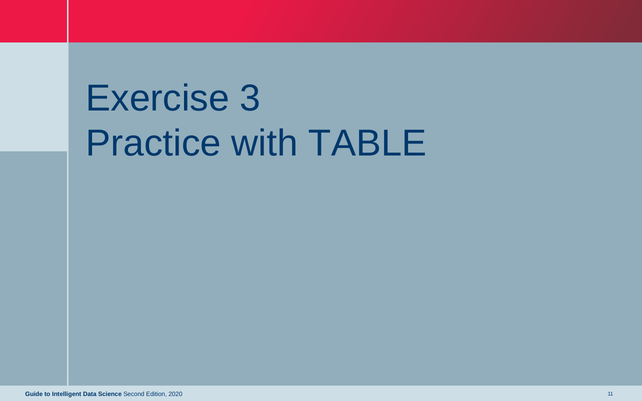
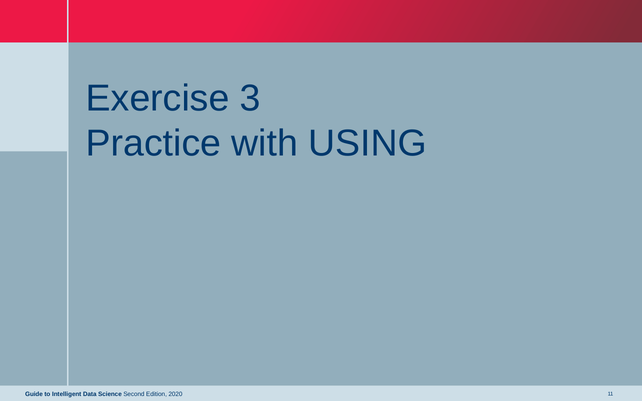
TABLE: TABLE -> USING (368, 143)
